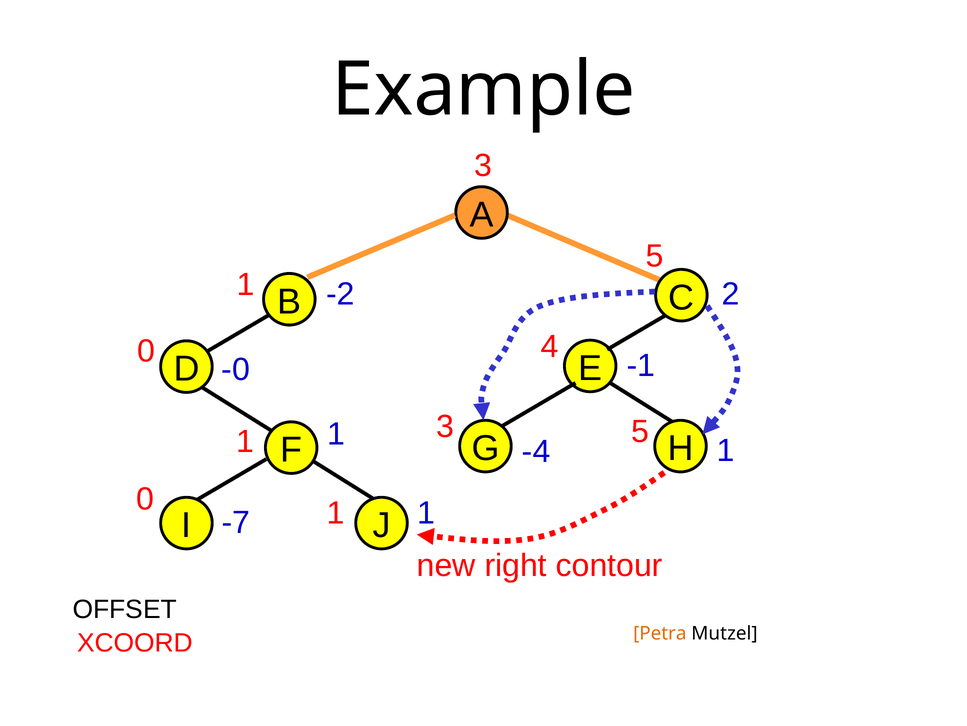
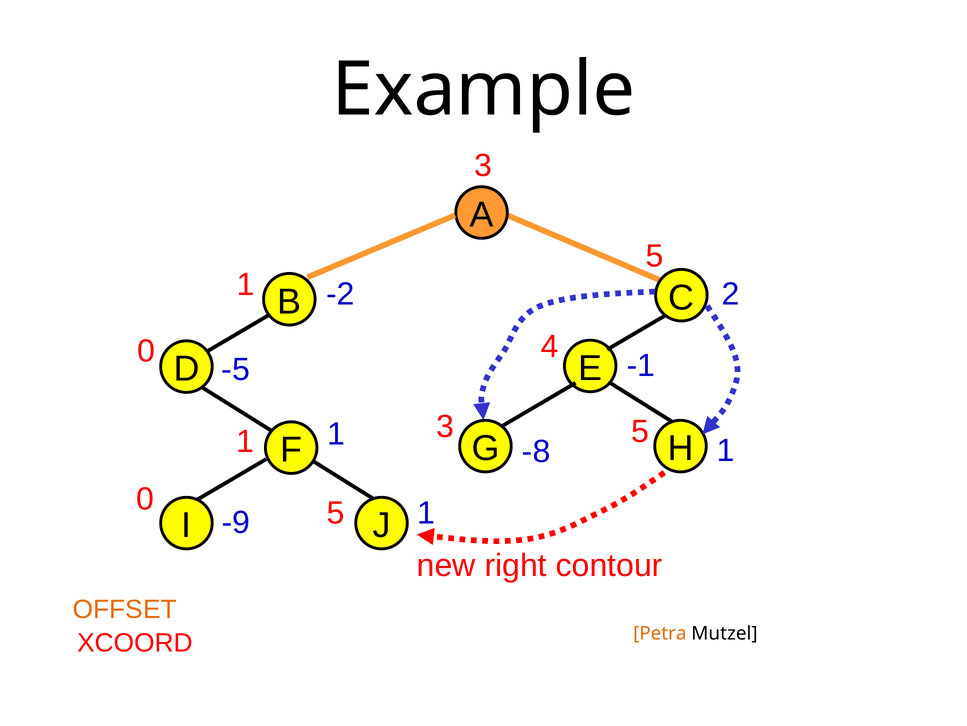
-0: -0 -> -5 (236, 370)
-4: -4 -> -8 (536, 451)
1: 1 -> 5 (336, 513)
-7: -7 -> -9 (236, 522)
OFFSET colour: black -> orange (125, 609)
